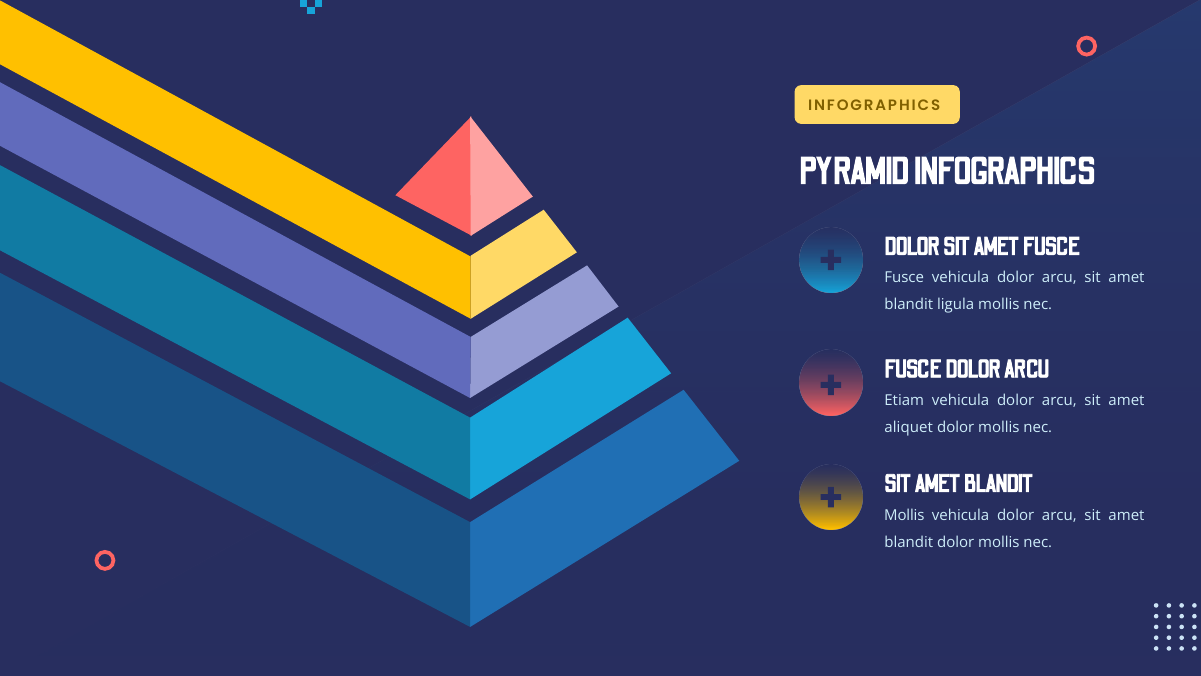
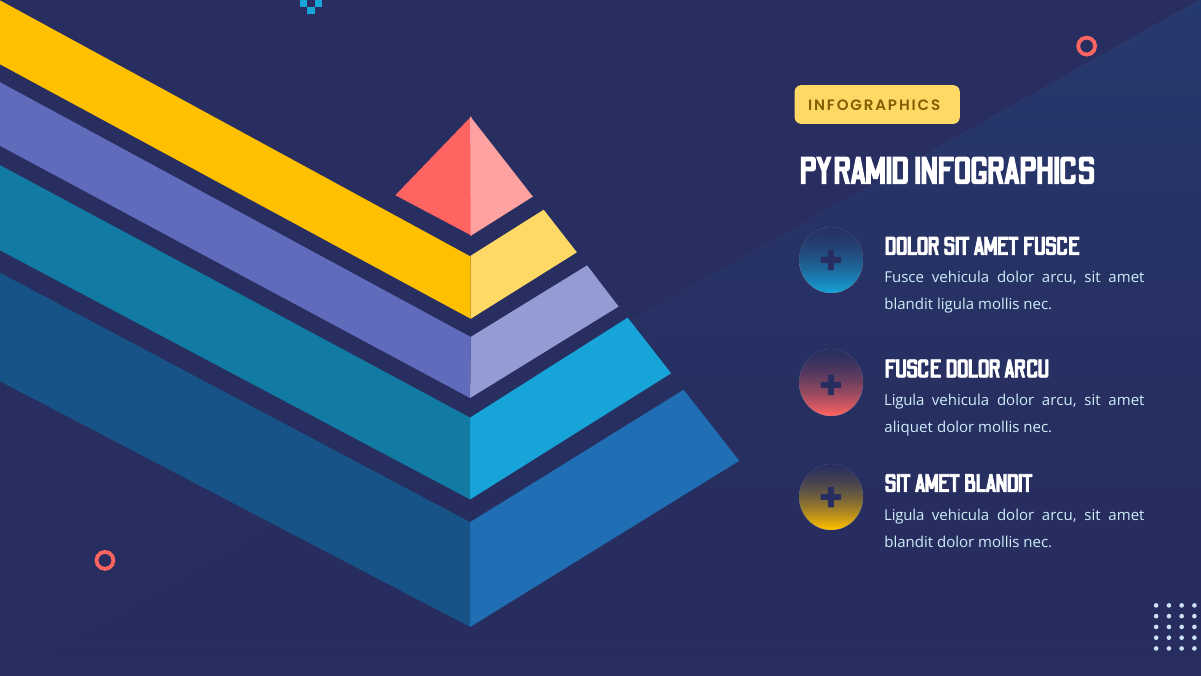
Etiam: Etiam -> Ligula (904, 400)
Mollis: Mollis -> Ligula (904, 515)
